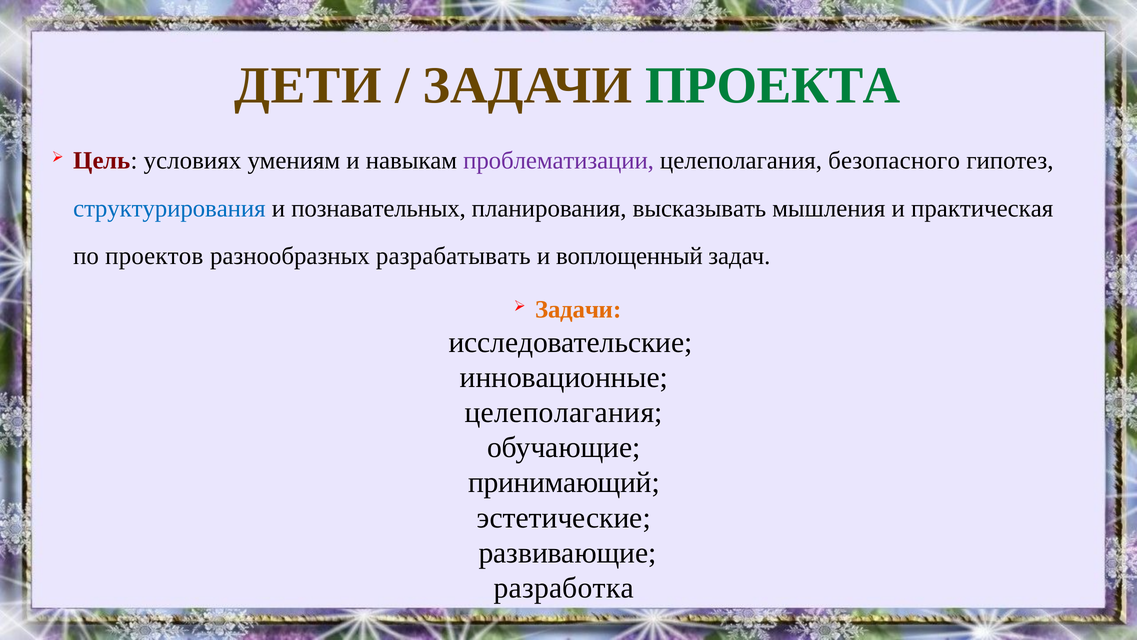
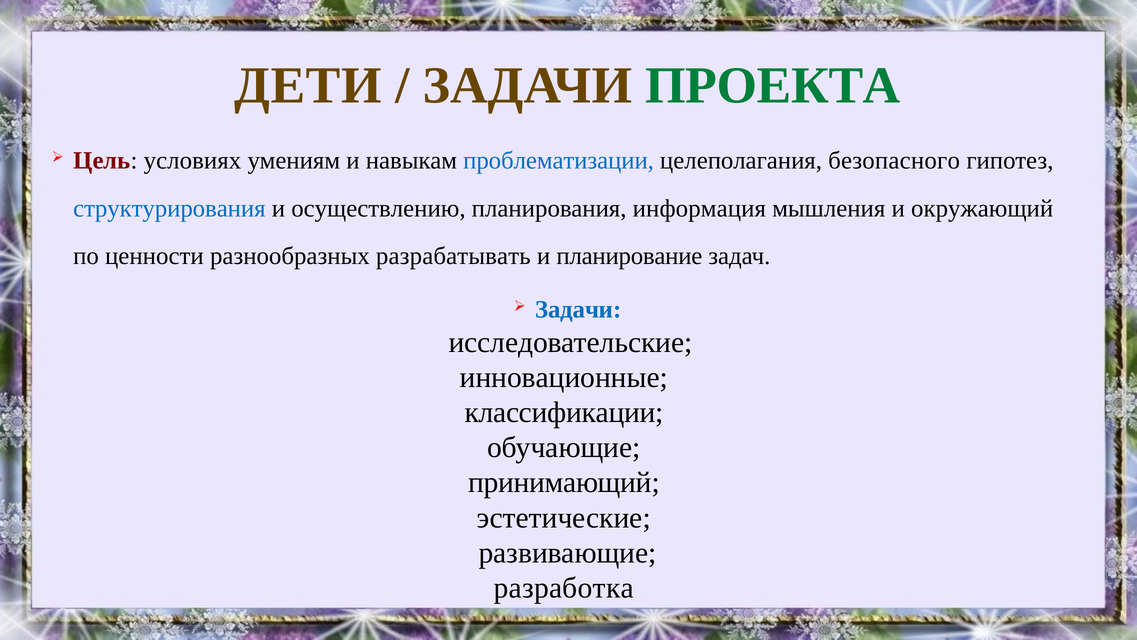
проблематизации colour: purple -> blue (559, 160)
познавательных: познавательных -> осуществлению (378, 208)
высказывать: высказывать -> информация (699, 208)
практическая: практическая -> окружающий (982, 208)
проектов: проектов -> ценности (154, 256)
воплощенный: воплощенный -> планирование (629, 256)
Задачи colour: orange -> blue (578, 309)
целеполагания: целеполагания -> классификации (564, 412)
